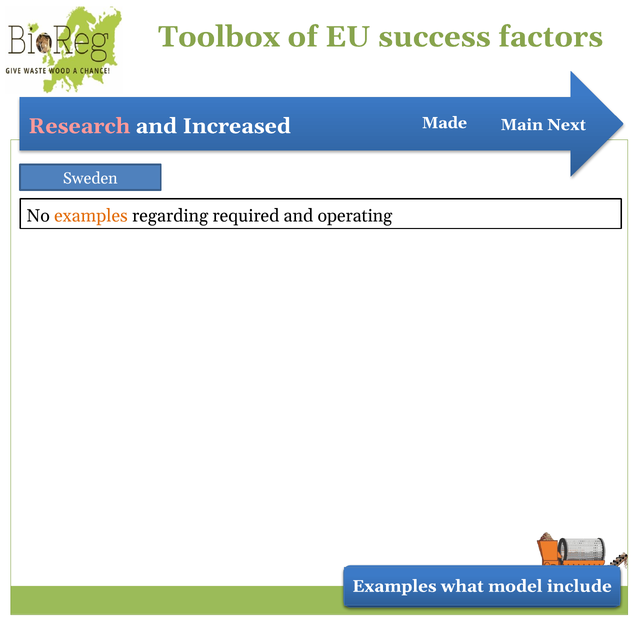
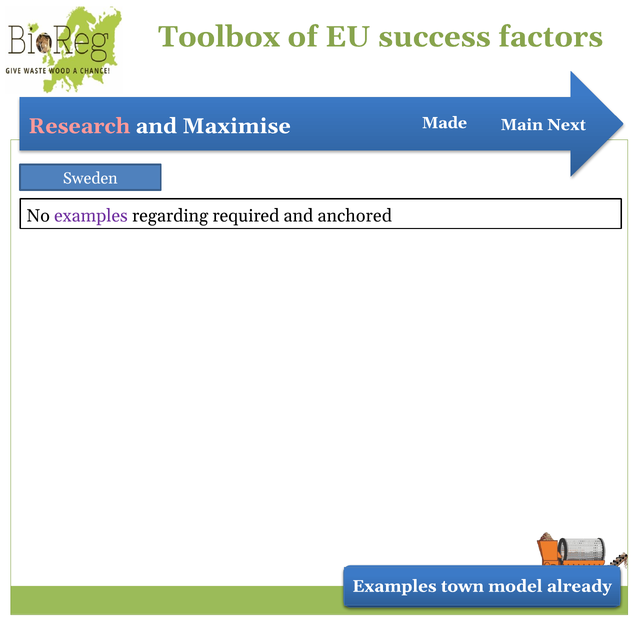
Increased: Increased -> Maximise (237, 126)
examples colour: orange -> purple (91, 216)
operating: operating -> anchored (355, 216)
what: what -> town (462, 586)
include: include -> already (579, 586)
